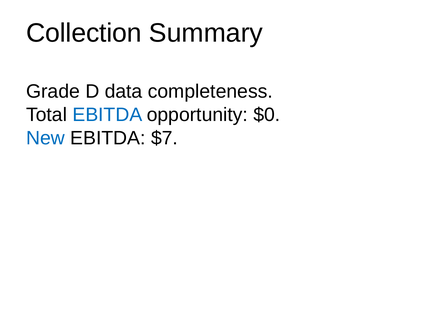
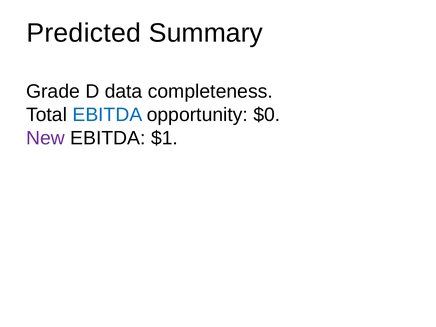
Collection: Collection -> Predicted (84, 33)
New colour: blue -> purple (45, 138)
$7: $7 -> $1 (164, 138)
